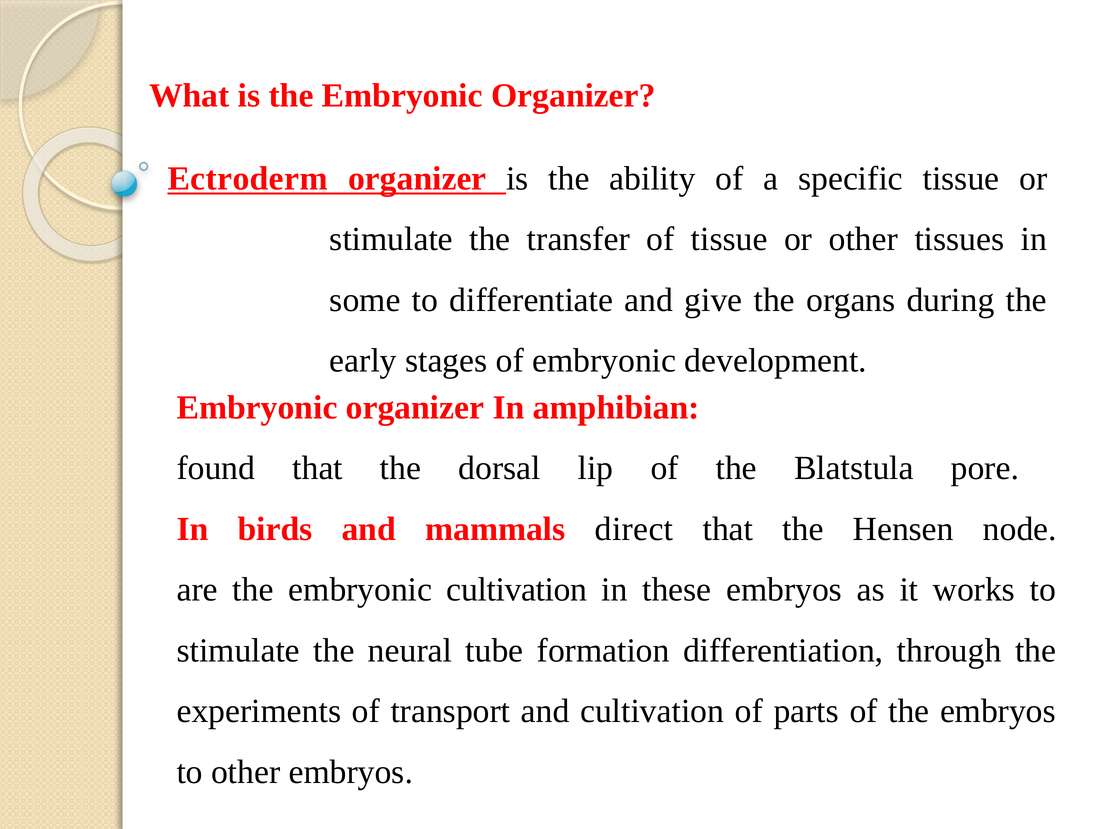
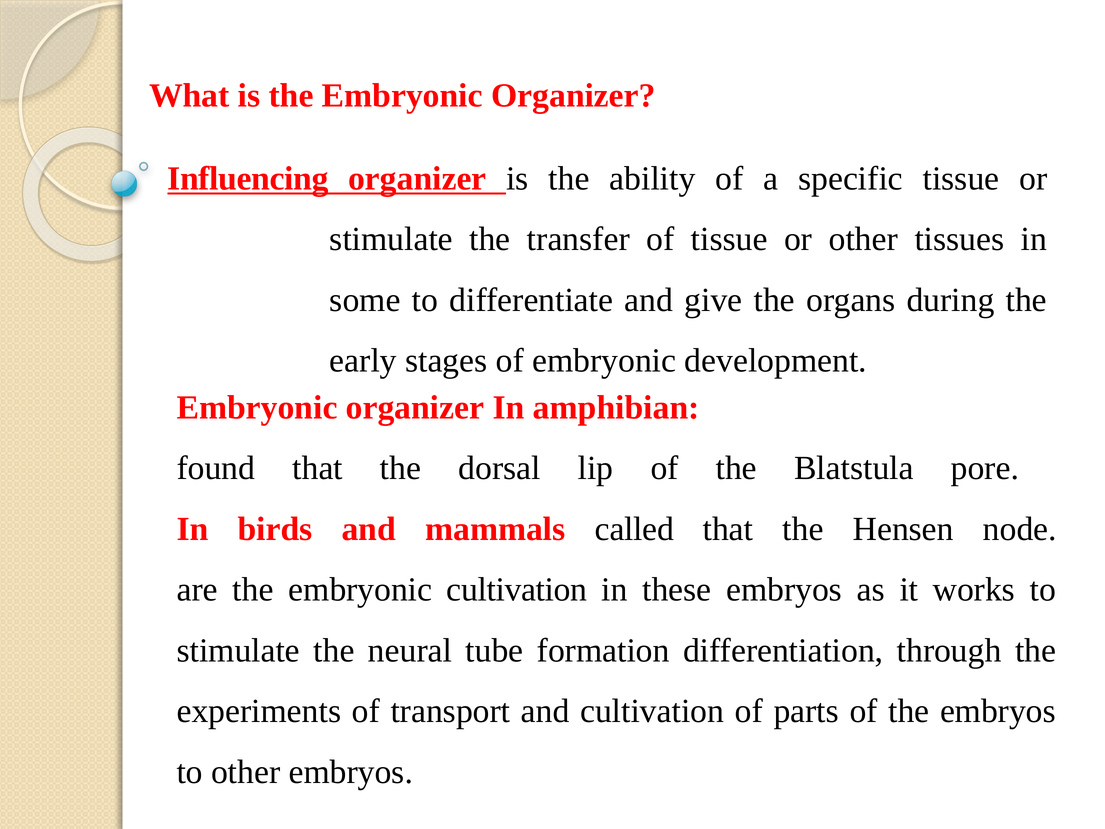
Ectroderm: Ectroderm -> Influencing (248, 178)
direct: direct -> called (634, 529)
